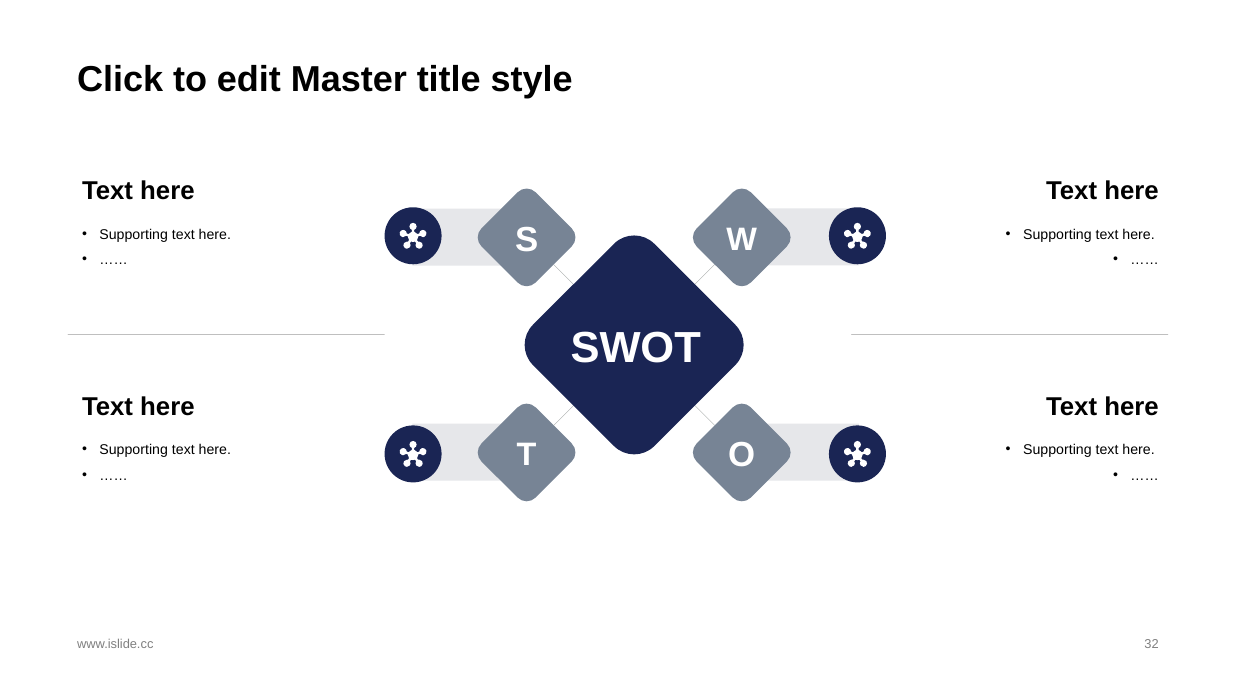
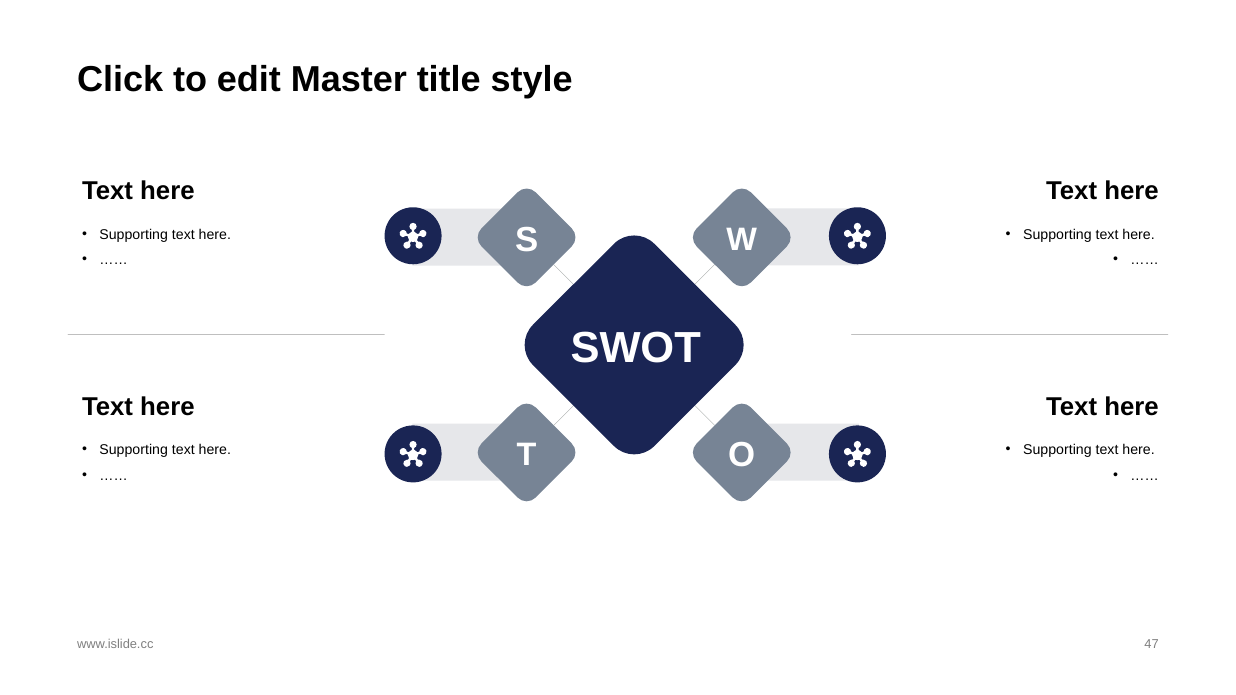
32: 32 -> 47 (1152, 644)
